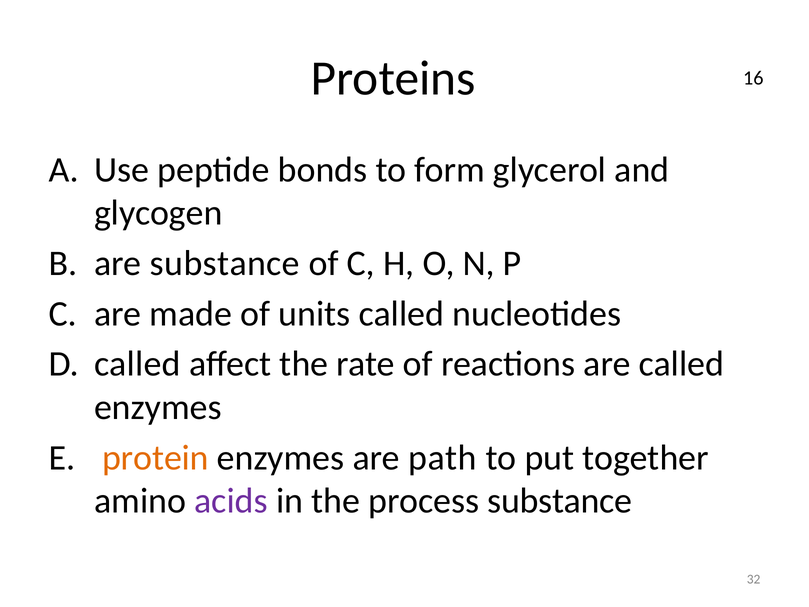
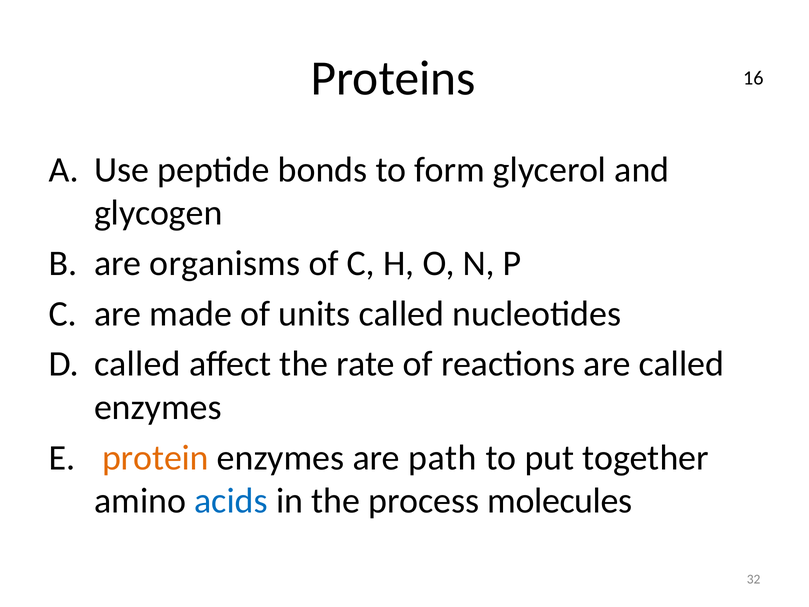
are substance: substance -> organisms (225, 263)
acids colour: purple -> blue (231, 501)
process substance: substance -> molecules (560, 501)
